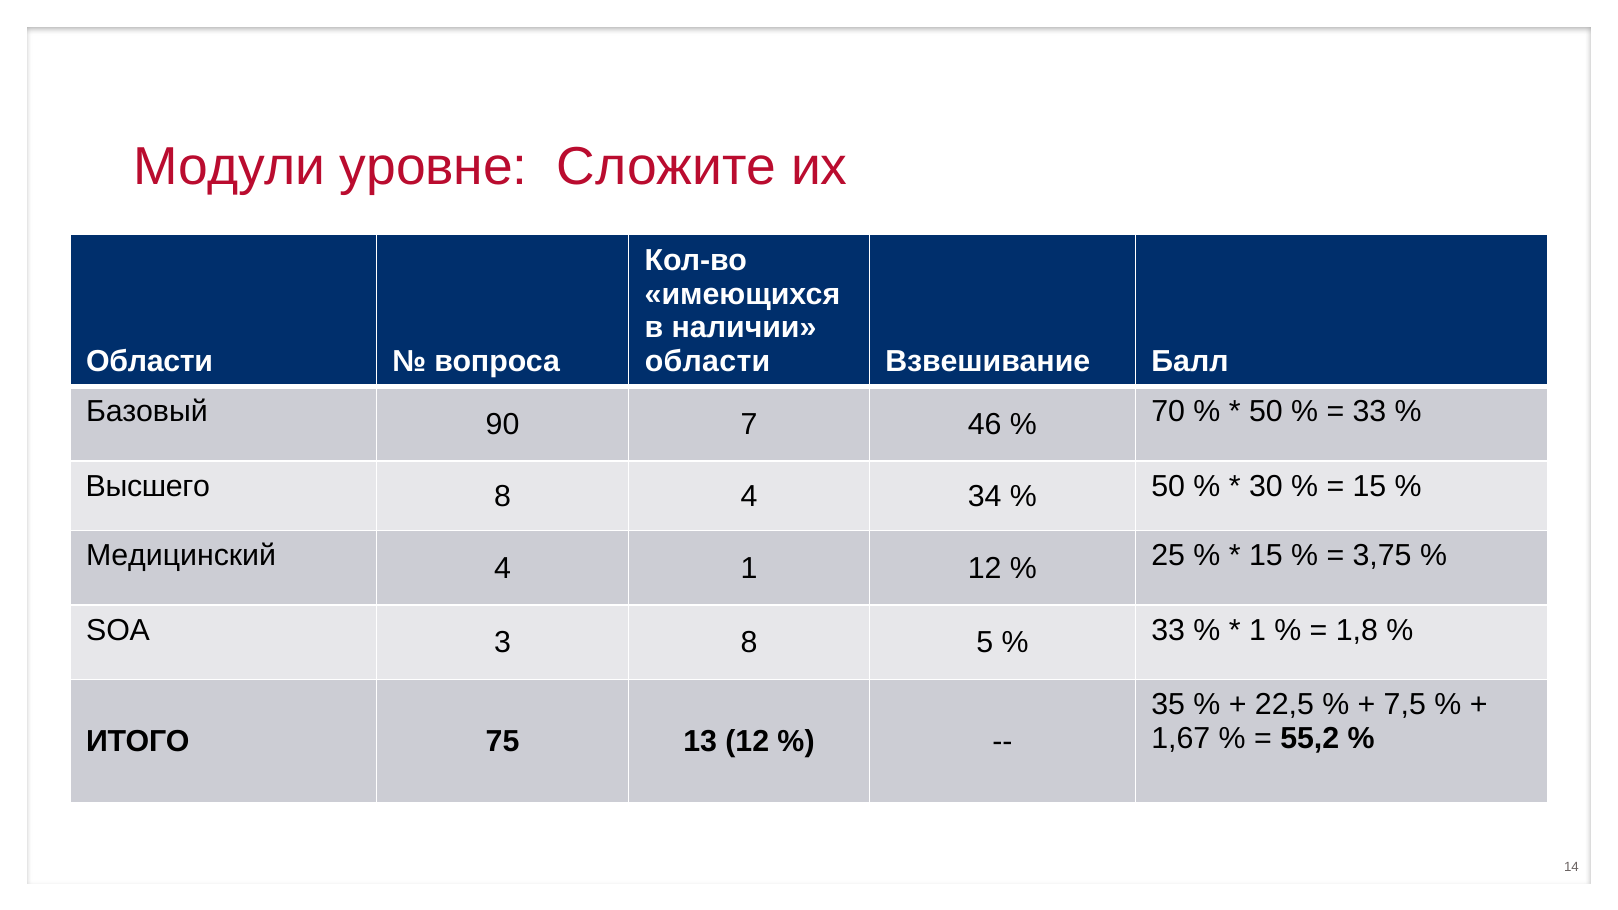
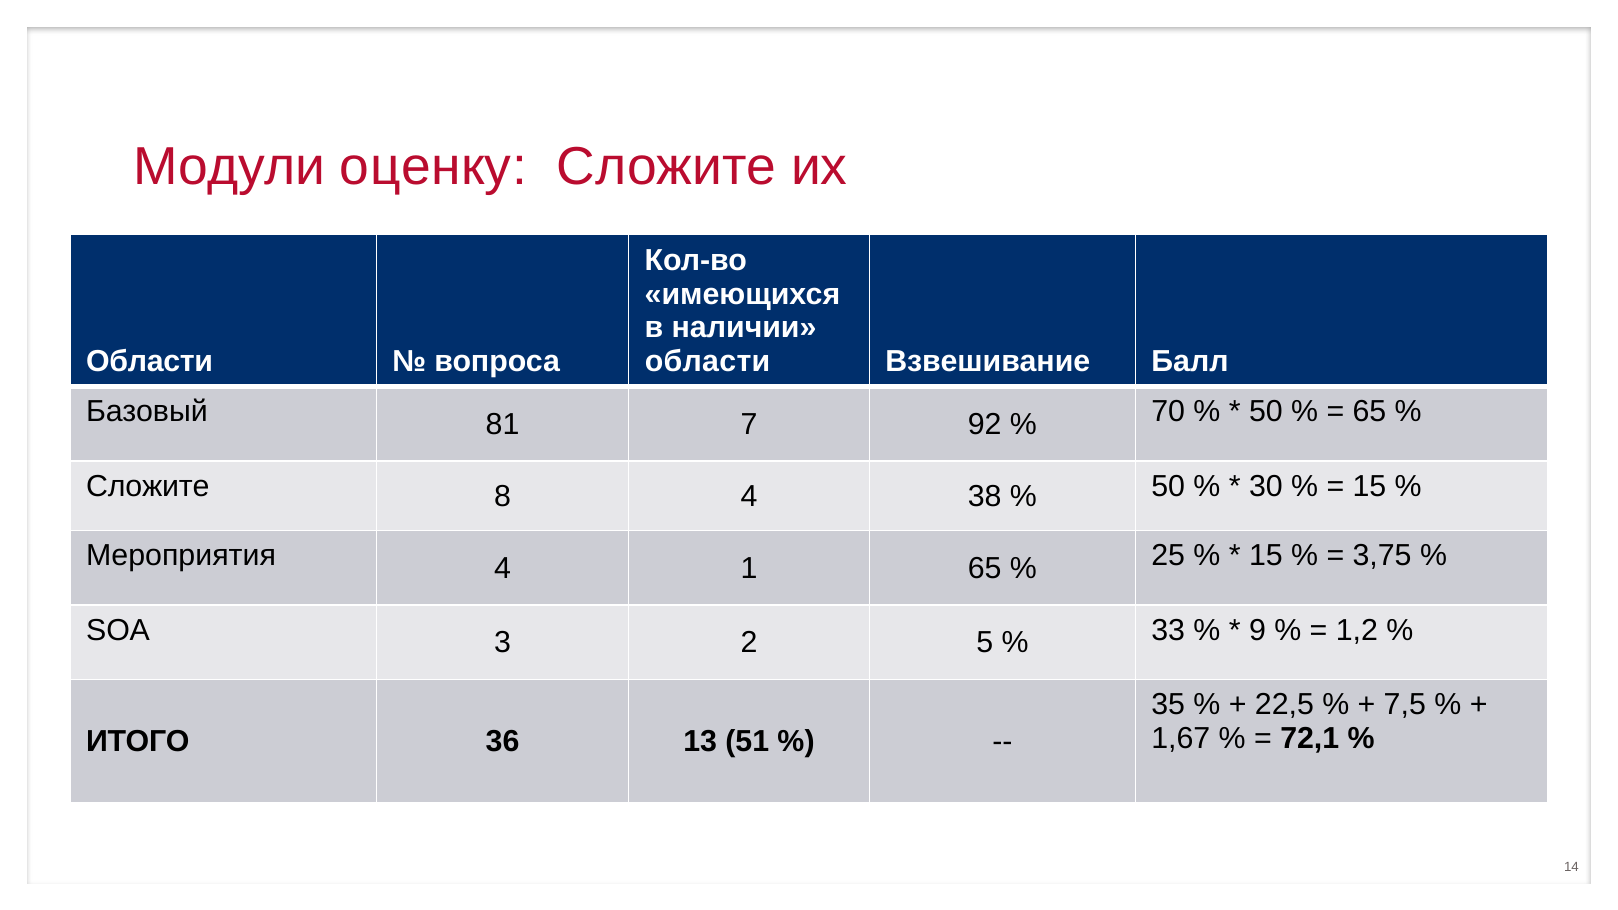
уровне: уровне -> оценку (433, 166)
90: 90 -> 81 (503, 424)
46: 46 -> 92 (985, 424)
33: 33 -> 65 (1369, 412)
Высшего: Высшего -> Сложите (148, 486)
34: 34 -> 38 (985, 496)
Медицинский: Медицинский -> Мероприятия (181, 556)
1 12: 12 -> 65 (985, 568)
3 8: 8 -> 2 (749, 643)
1: 1 -> 9 (1257, 630)
1,8: 1,8 -> 1,2 (1357, 630)
55,2: 55,2 -> 72,1 (1310, 739)
75: 75 -> 36 (503, 741)
13 12: 12 -> 51 (747, 741)
